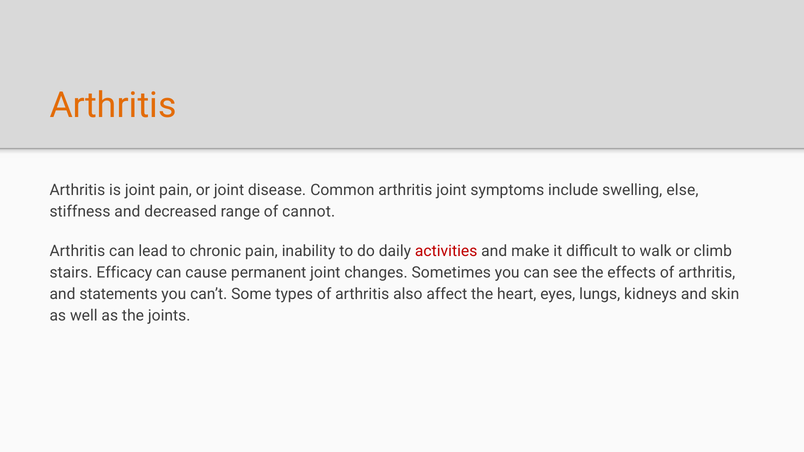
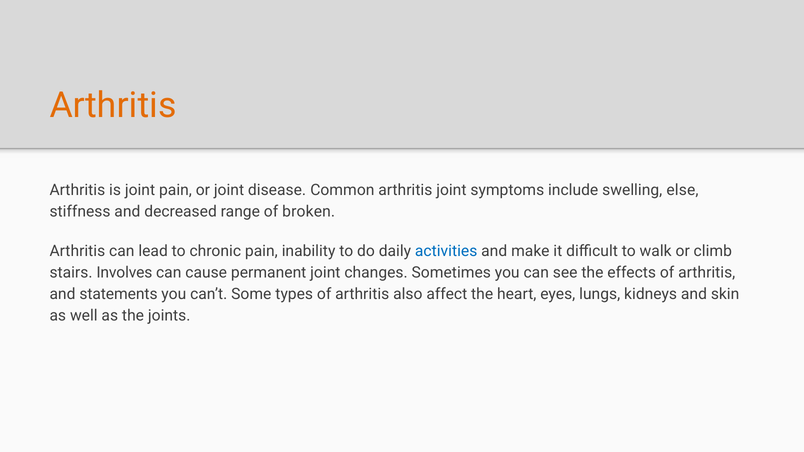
cannot: cannot -> broken (309, 212)
activities colour: red -> blue (446, 251)
Efficacy: Efficacy -> Involves (124, 273)
